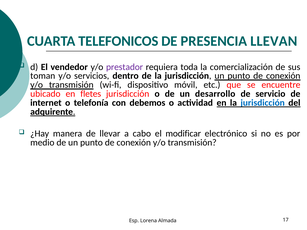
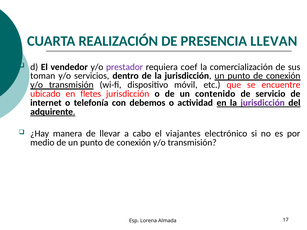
TELEFONICOS: TELEFONICOS -> REALIZACIÓN (118, 41)
toda: toda -> coef (189, 67)
desarrollo: desarrollo -> contenido (215, 94)
jurisdicción colour: blue -> purple (263, 103)
modificar: modificar -> viajantes (183, 134)
